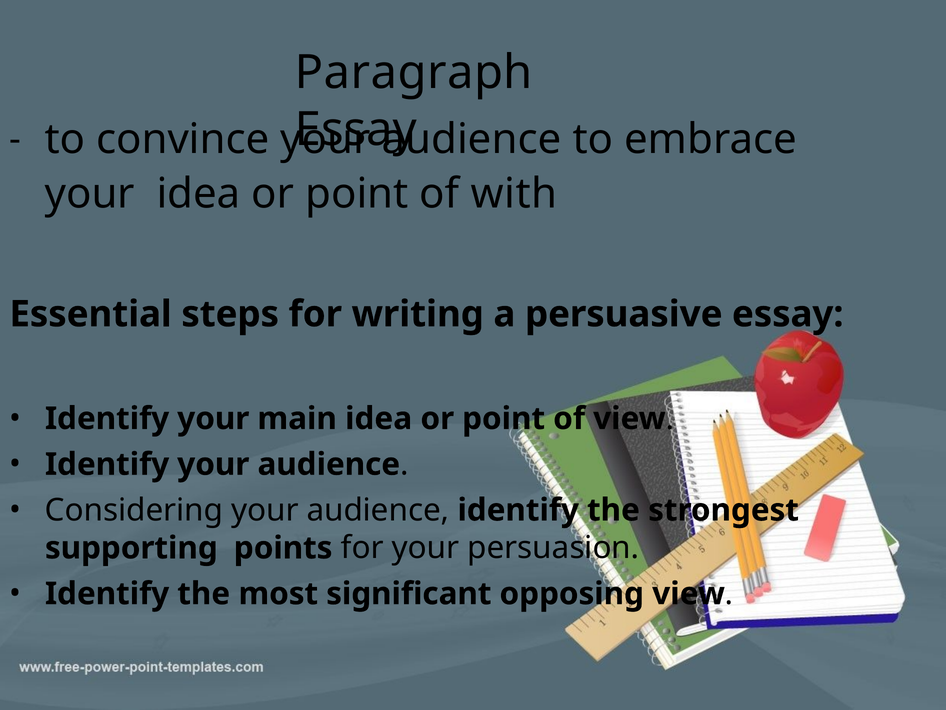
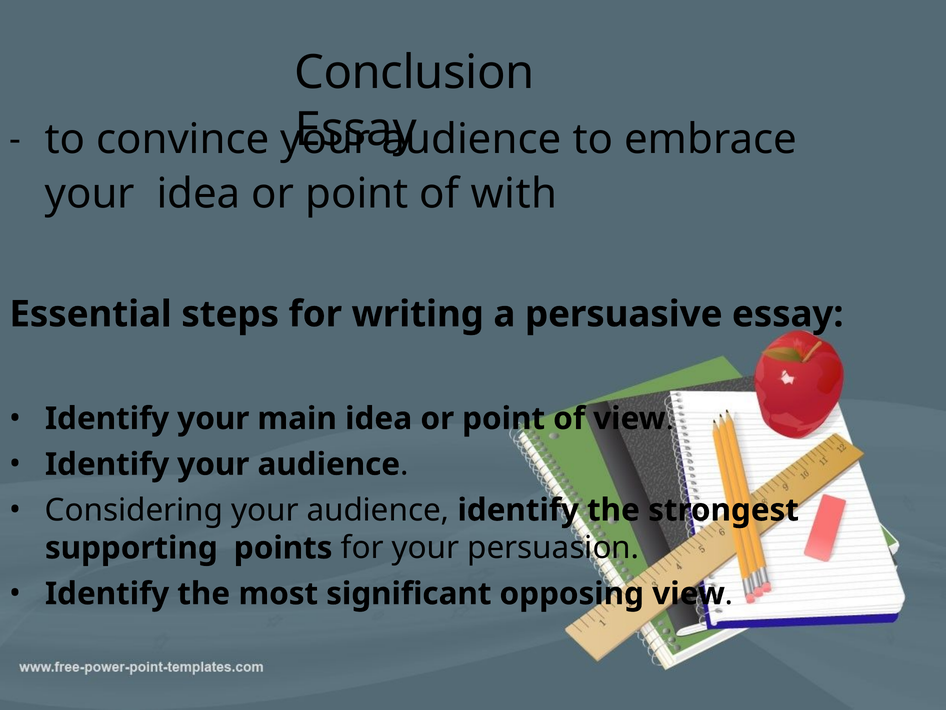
Paragraph: Paragraph -> Conclusion (414, 73)
